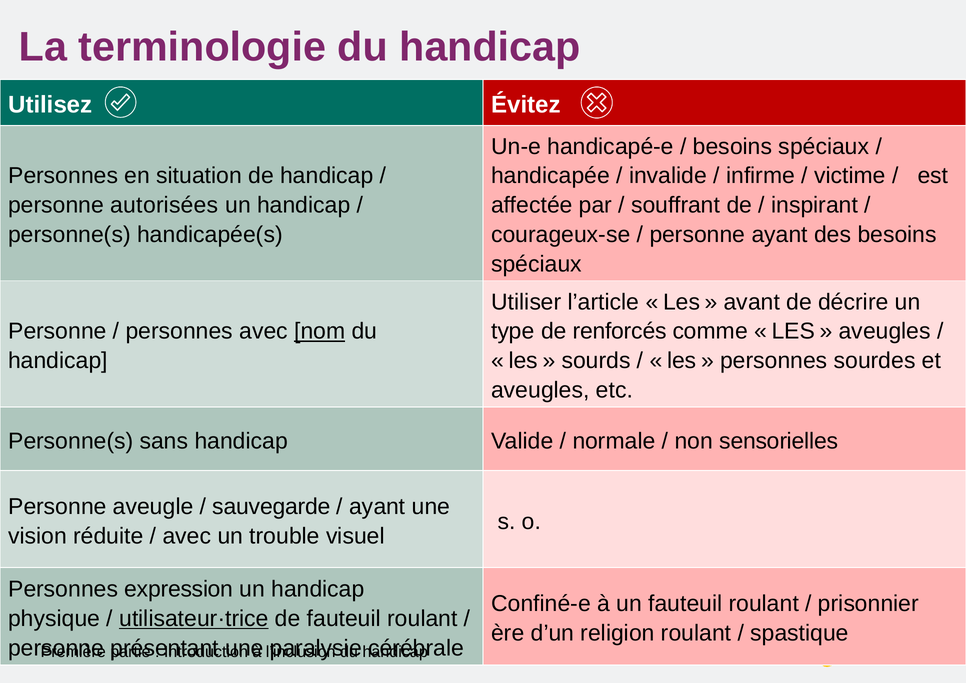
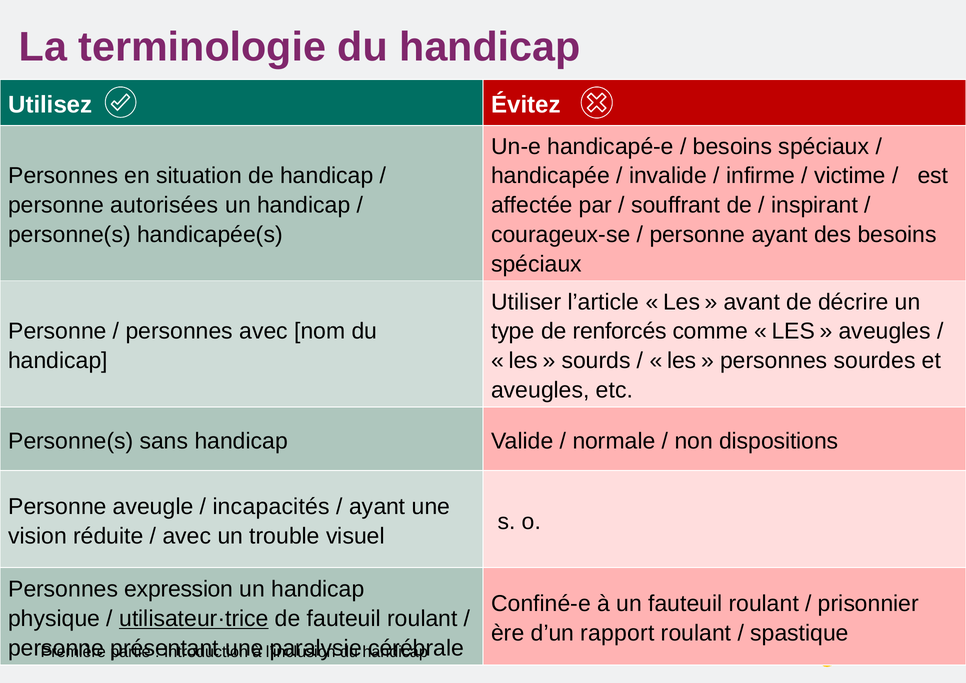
nom underline: present -> none (320, 331)
sensorielles: sensorielles -> dispositions (779, 441)
sauvegarde: sauvegarde -> incapacités (271, 507)
religion: religion -> rapport (617, 633)
